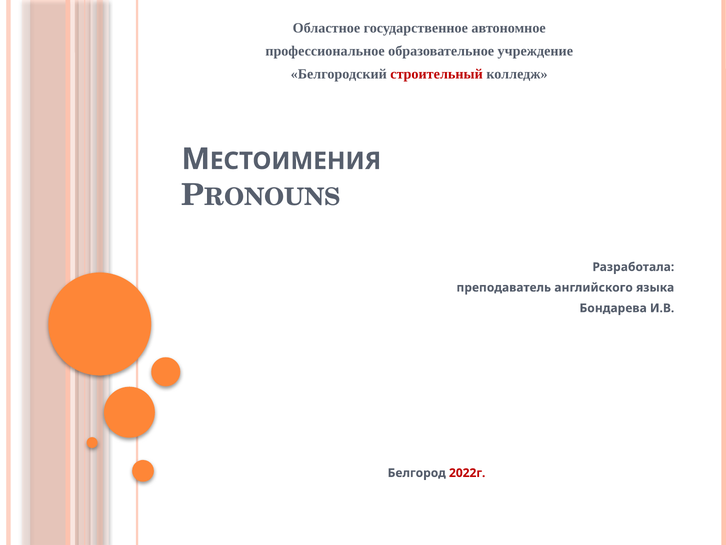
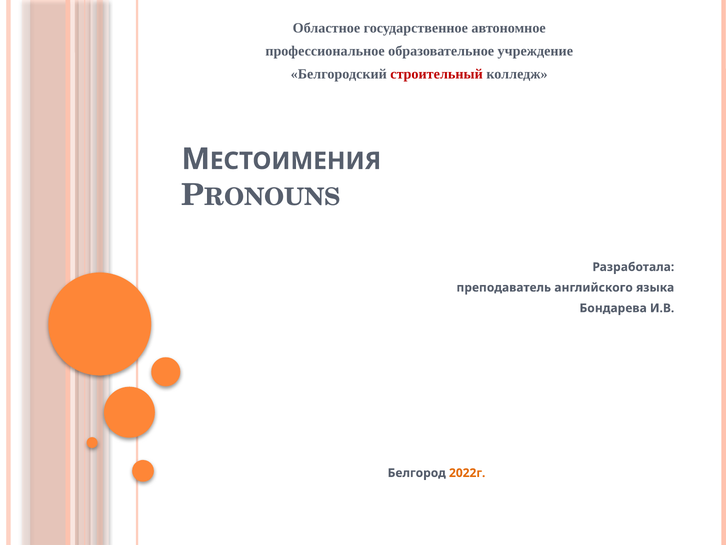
2022г colour: red -> orange (467, 473)
